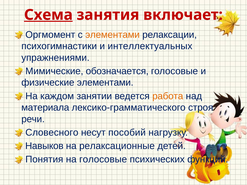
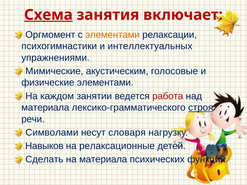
обозначается: обозначается -> акустическим (117, 71)
работа colour: orange -> red (168, 96)
строя underline: none -> present (201, 108)
Словесного: Словесного -> Символами (52, 133)
пособий: пособий -> словаря (127, 133)
Понятия: Понятия -> Сделать (44, 160)
на голосовые: голосовые -> материала (103, 160)
